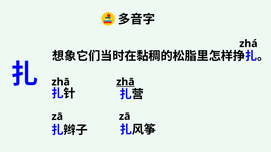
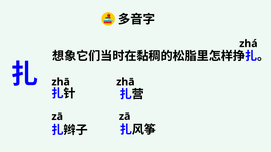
zhā underline: present -> none (125, 82)
